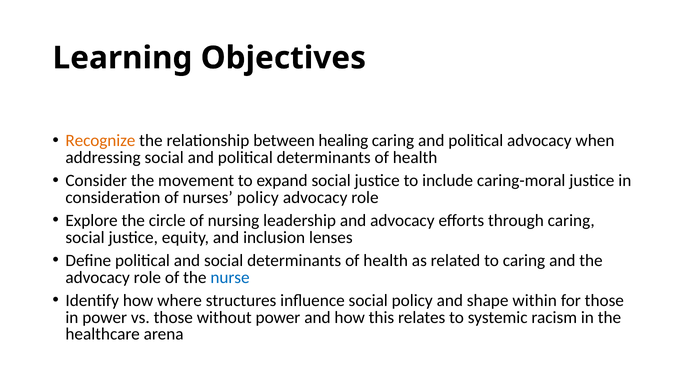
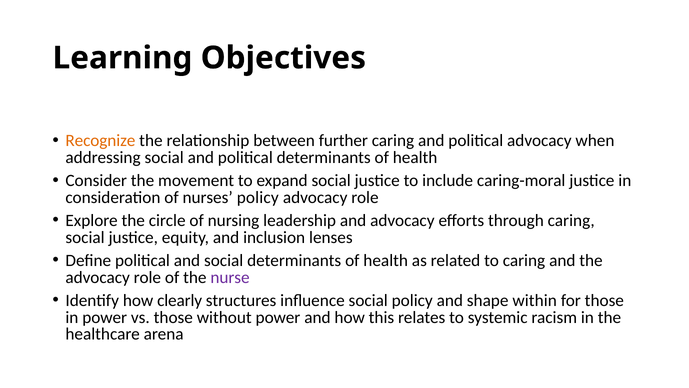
healing: healing -> further (343, 141)
nurse colour: blue -> purple (230, 277)
where: where -> clearly (180, 300)
